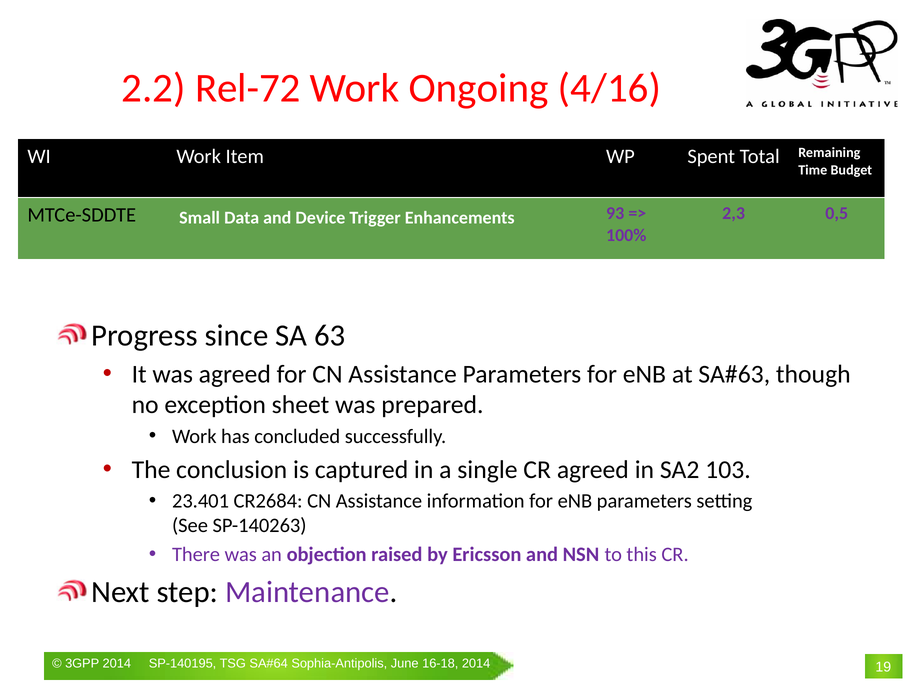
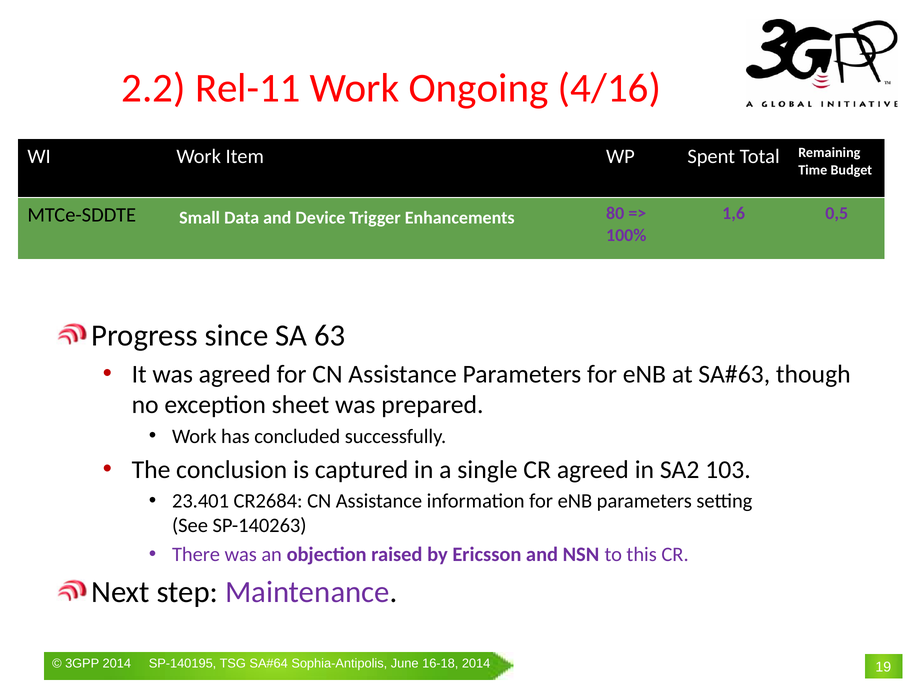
Rel-72: Rel-72 -> Rel-11 (248, 88)
2,3: 2,3 -> 1,6 (734, 213)
93: 93 -> 80 (615, 213)
